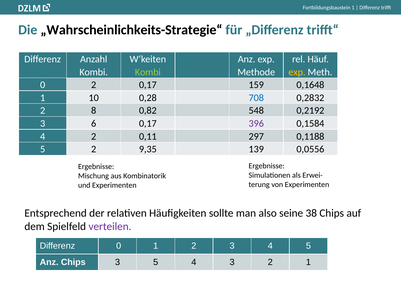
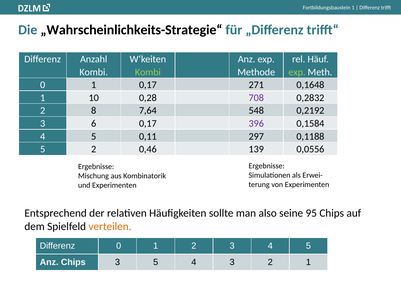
exp colour: yellow -> light green (297, 72)
2: 2 -> 1 (94, 85)
159: 159 -> 271 (256, 85)
708 colour: blue -> purple (256, 98)
0,82: 0,82 -> 7,64 (148, 111)
2: 2 -> 5 (94, 136)
9,35: 9,35 -> 0,46 (148, 149)
38: 38 -> 95 (311, 213)
verteilen colour: purple -> orange (110, 226)
